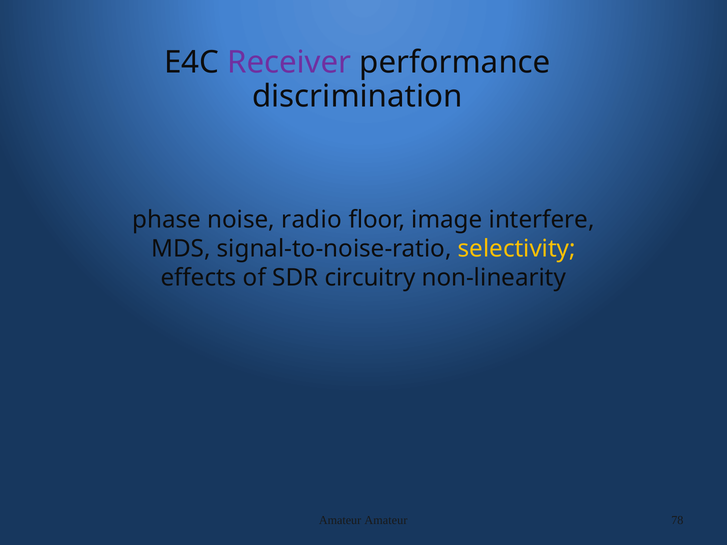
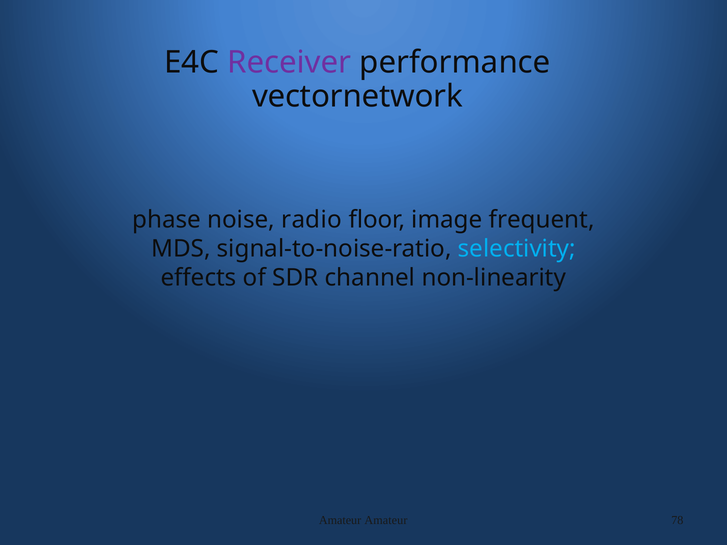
discrimination: discrimination -> vectornetwork (357, 96)
interfere: interfere -> frequent (542, 220)
selectivity colour: yellow -> light blue (517, 249)
circuitry: circuitry -> channel (370, 278)
